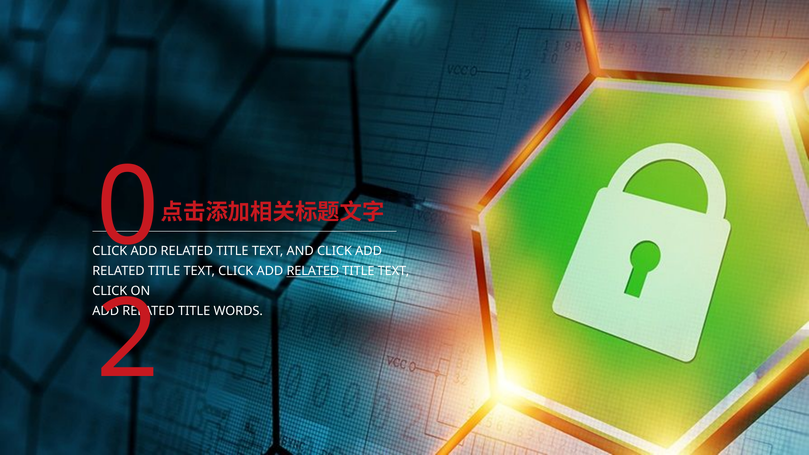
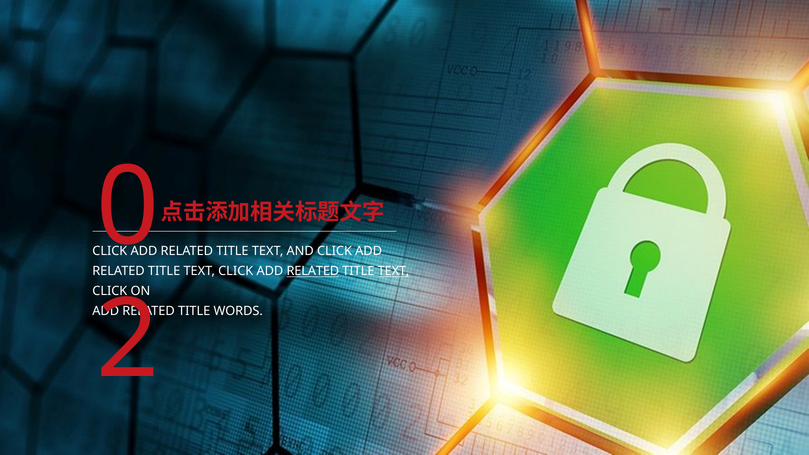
TEXT underline: none -> present (394, 271)
